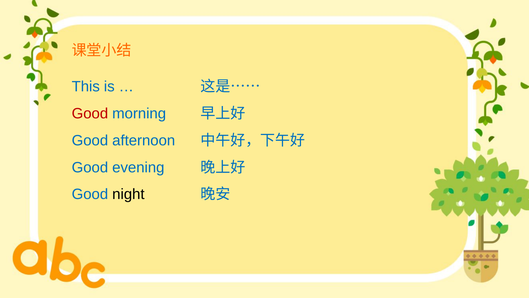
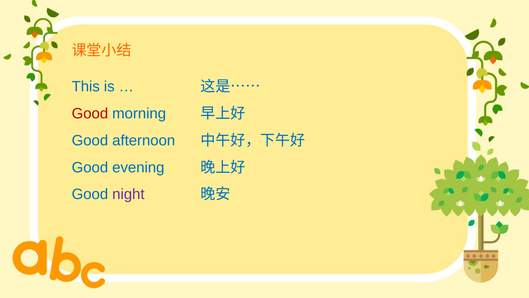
night colour: black -> purple (128, 194)
